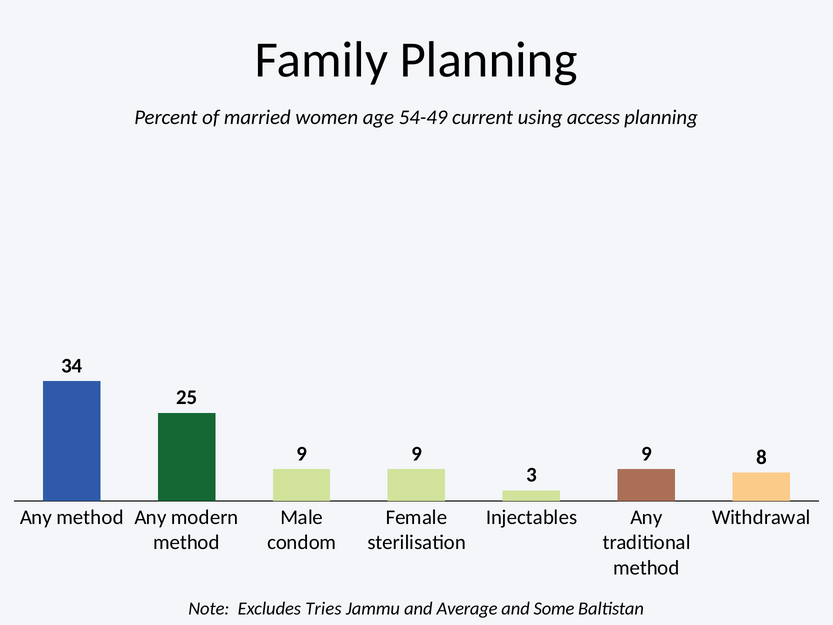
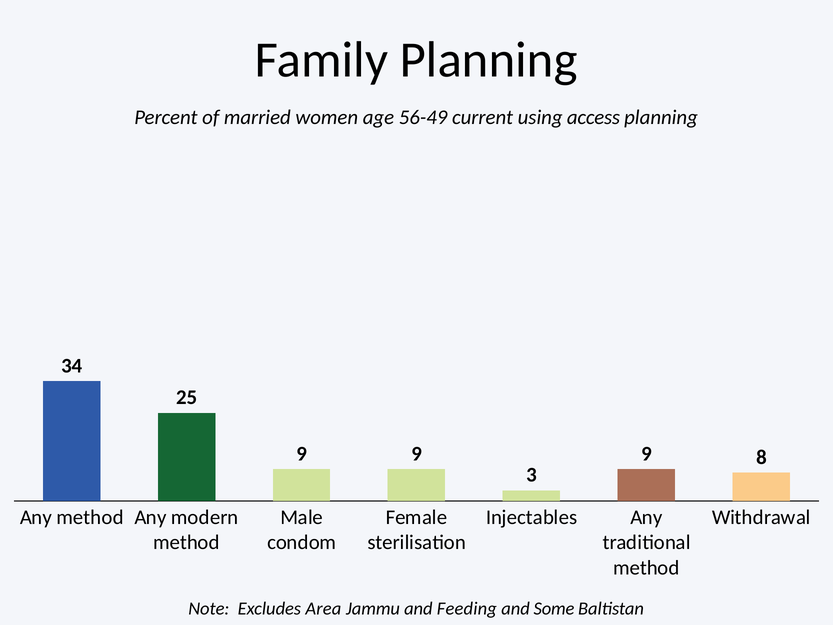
54-49: 54-49 -> 56-49 (423, 117)
Tries: Tries -> Area (323, 608)
Average: Average -> Feeding (467, 608)
